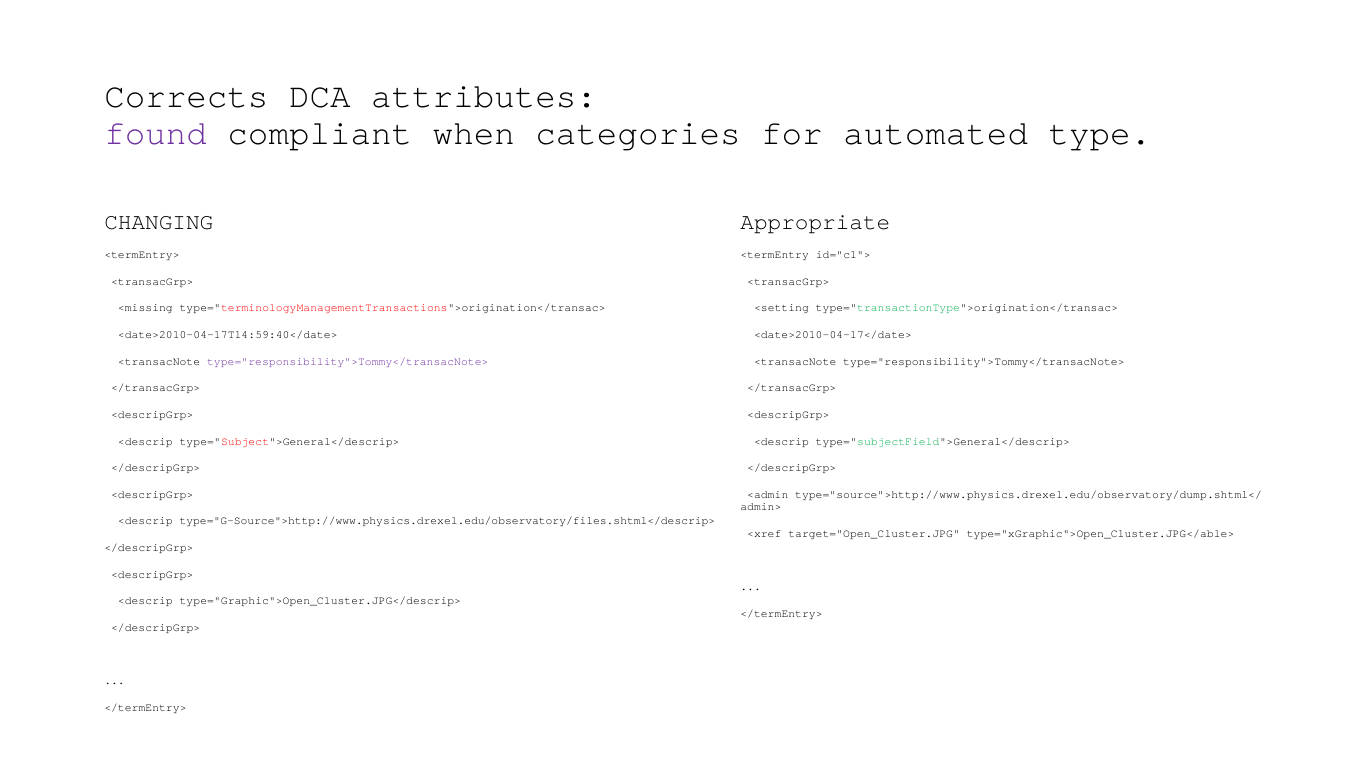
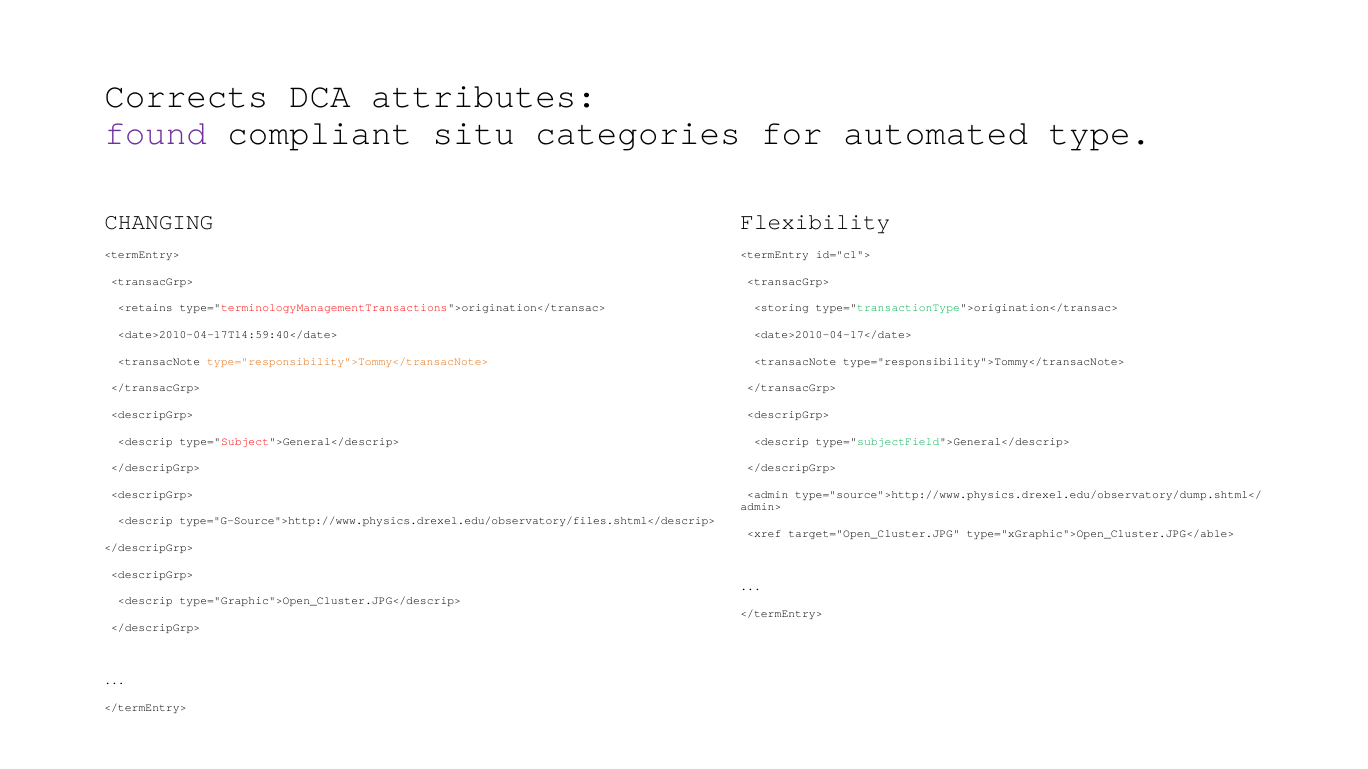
when: when -> situ (474, 134)
Appropriate: Appropriate -> Flexibility (815, 222)
<missing: <missing -> <retains (145, 308)
<setting: <setting -> <storing (781, 308)
type="responsibility">Tommy</transacNote> colour: purple -> orange (348, 362)
